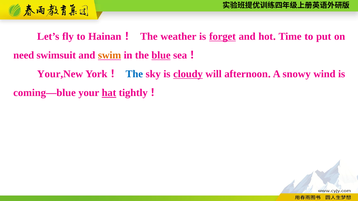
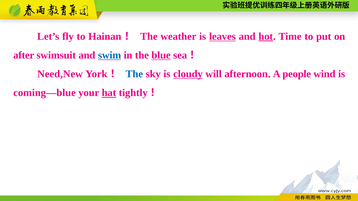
forget: forget -> leaves (222, 37)
hot underline: none -> present (266, 37)
need: need -> after (24, 55)
swim colour: orange -> blue (110, 55)
Your,New: Your,New -> Need,New (60, 74)
snowy: snowy -> people (297, 74)
